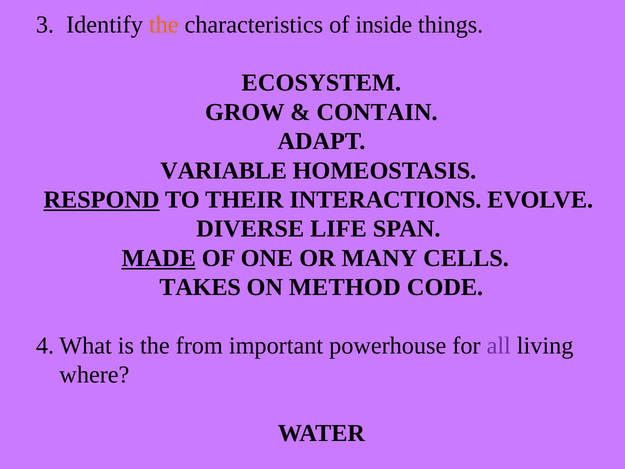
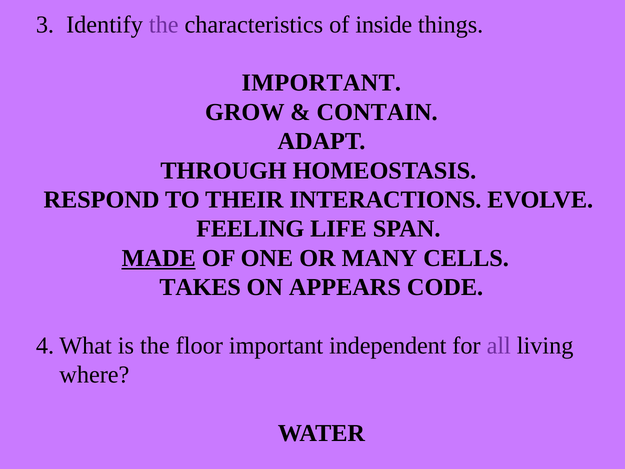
the colour: orange -> purple (164, 25)
ECOSYSTEM: ECOSYSTEM -> IMPORTANT (321, 83)
VARIABLE: VARIABLE -> THROUGH (224, 170)
RESPOND underline: present -> none (101, 200)
DIVERSE: DIVERSE -> FEELING (250, 229)
METHOD: METHOD -> APPEARS (345, 287)
from: from -> floor (199, 346)
powerhouse: powerhouse -> independent (388, 346)
